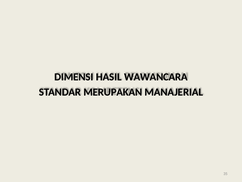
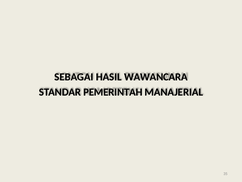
DIMENSI: DIMENSI -> SEBAGAI (74, 77)
MERUPAKAN: MERUPAKAN -> PEMERINTAH (113, 92)
